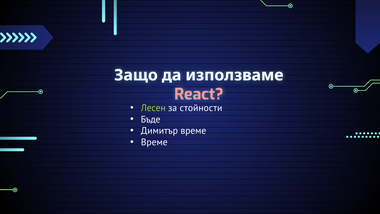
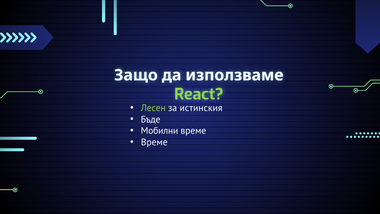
React colour: pink -> light green (199, 94)
стойности: стойности -> истинския (201, 108)
Димитър: Димитър -> Мобилни (160, 131)
